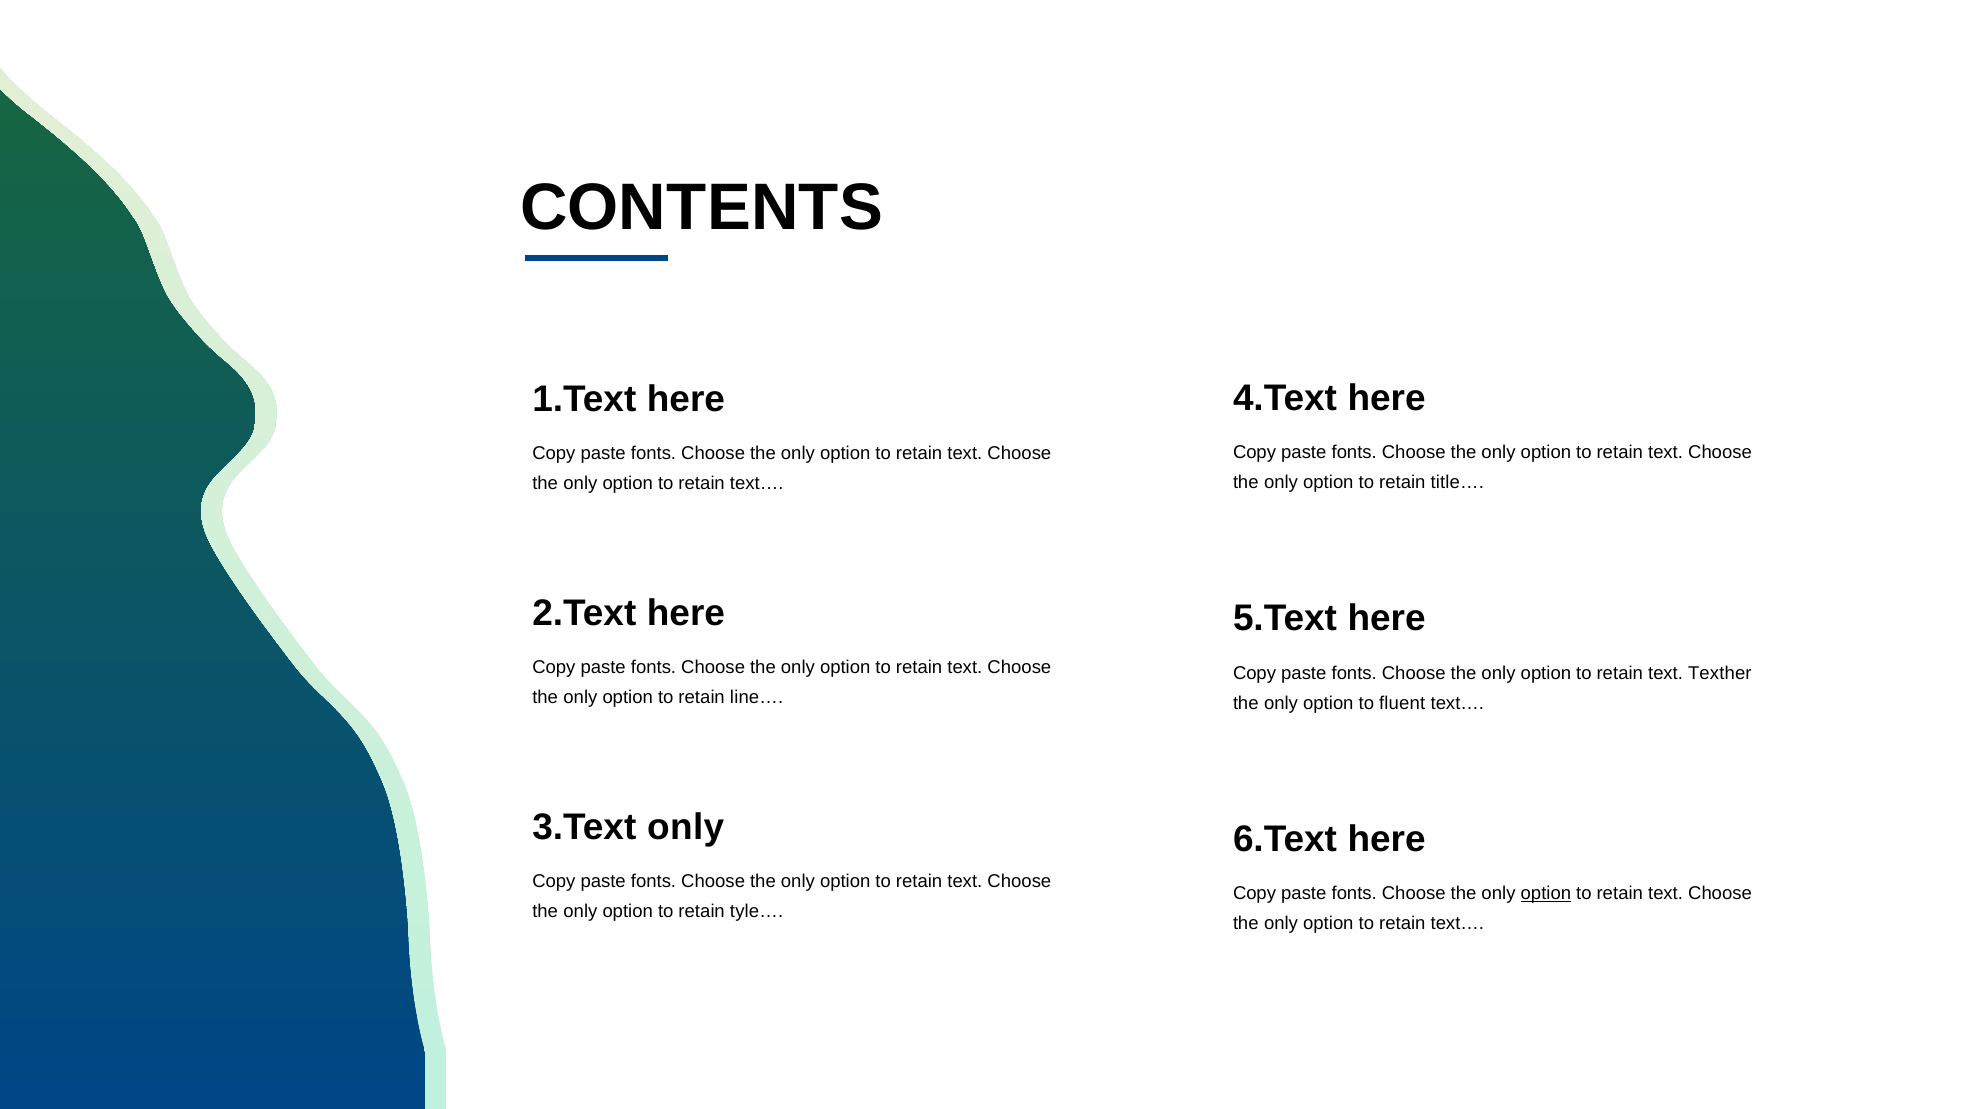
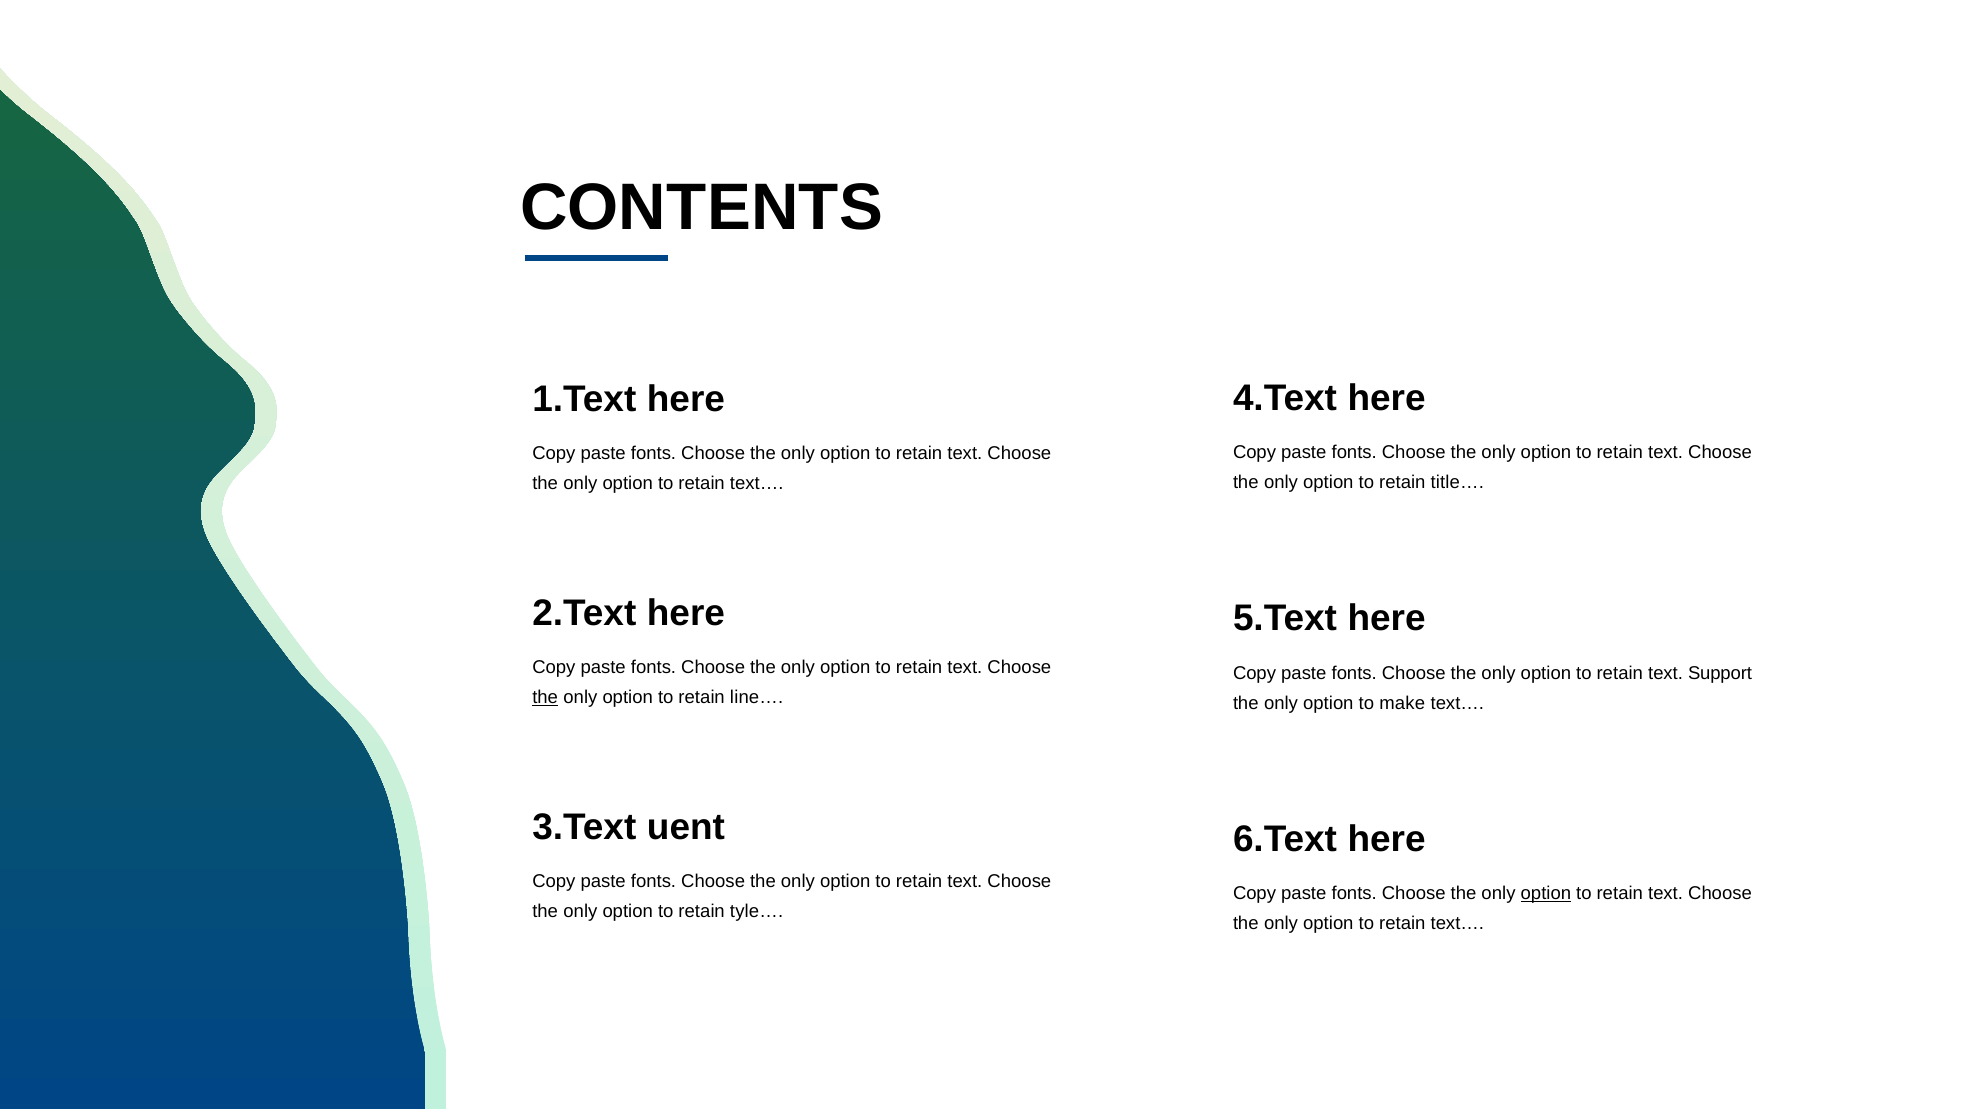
Texther: Texther -> Support (1720, 673)
the underline: none -> present (545, 698)
fluent: fluent -> make (1402, 703)
3.Text only: only -> uent (686, 827)
